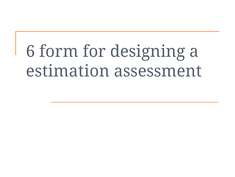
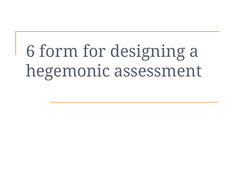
estimation: estimation -> hegemonic (68, 71)
